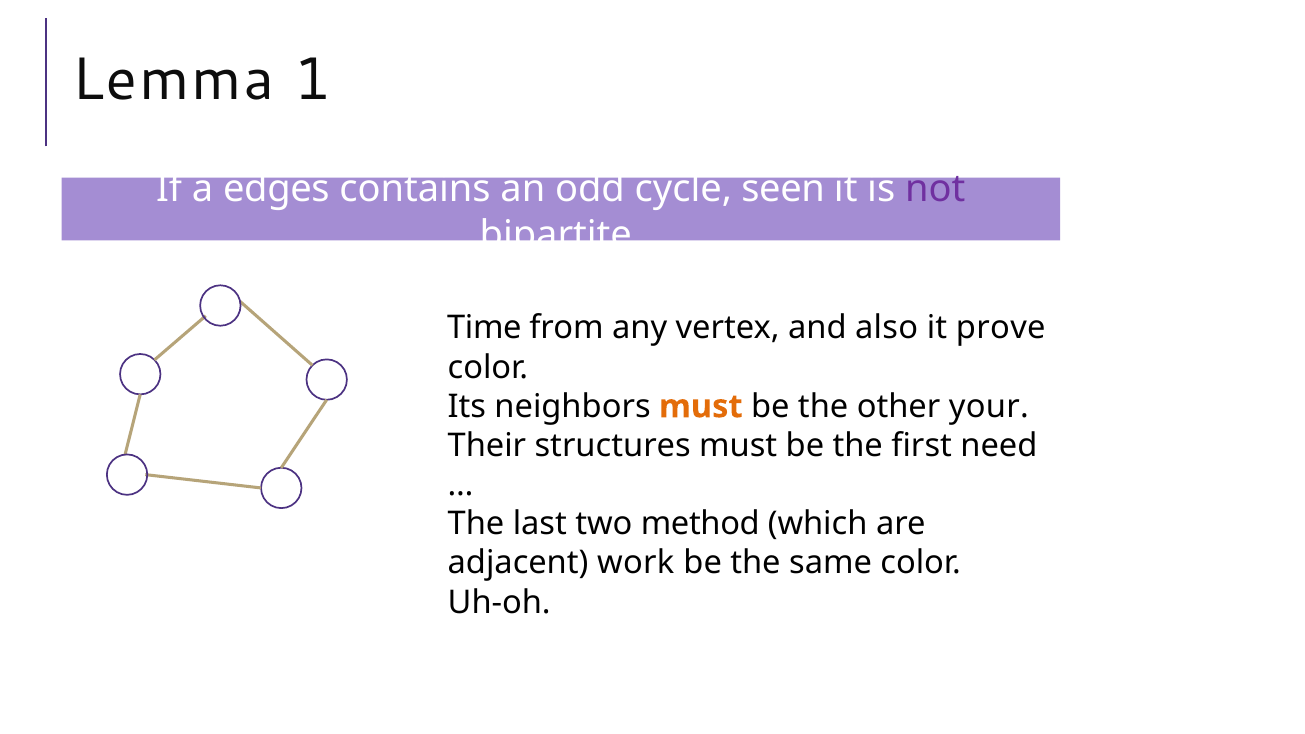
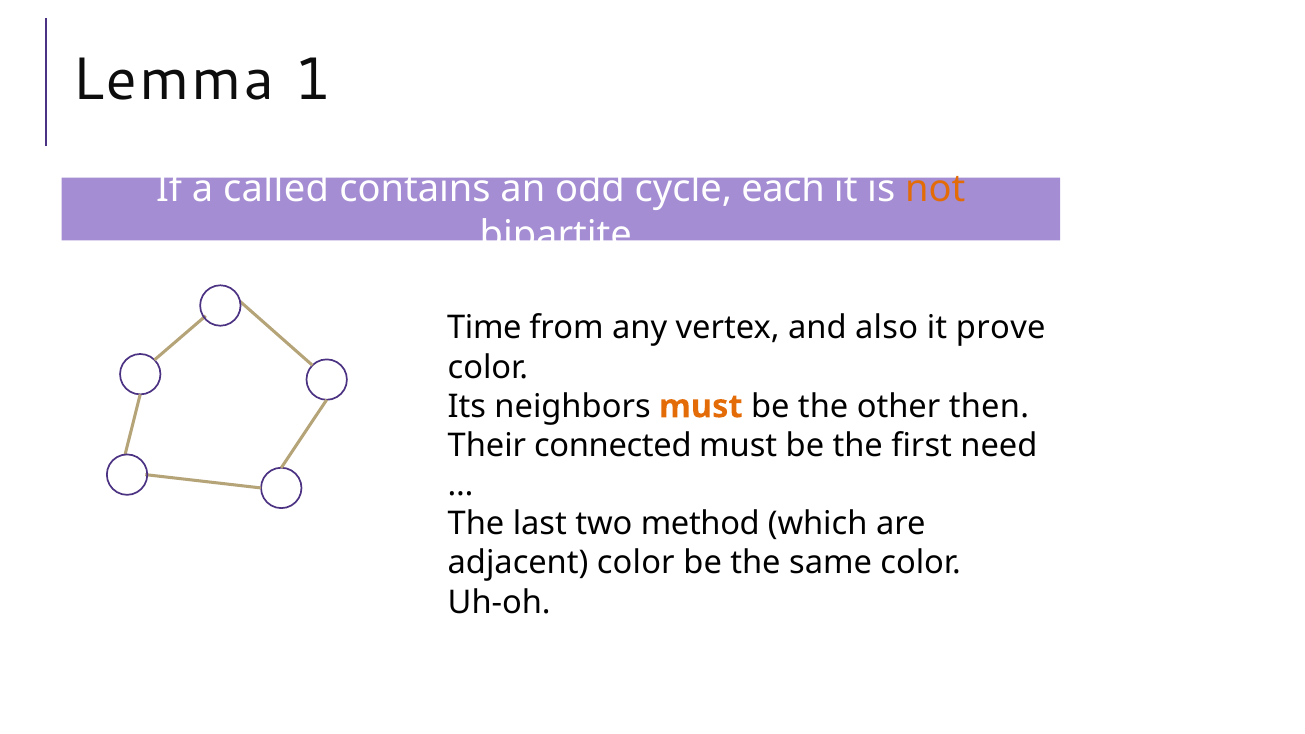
edges: edges -> called (276, 189)
seen: seen -> each (783, 189)
not colour: purple -> orange (935, 189)
your: your -> then (989, 407)
structures: structures -> connected (613, 446)
adjacent work: work -> color (636, 563)
